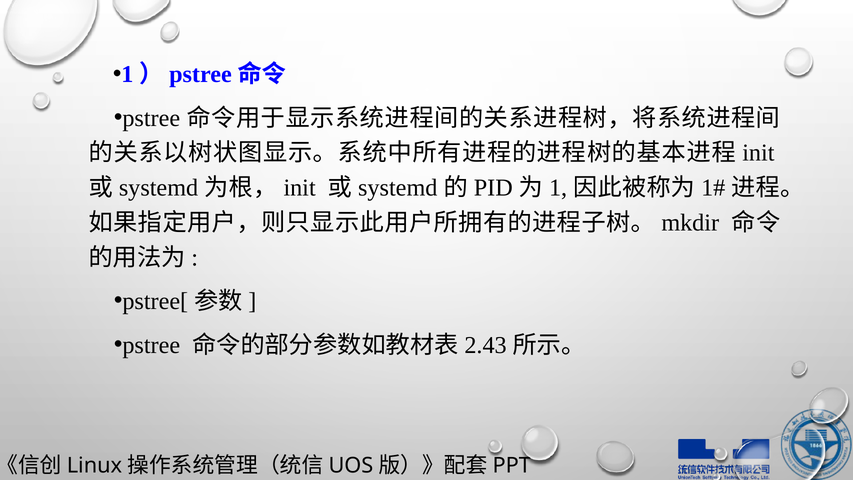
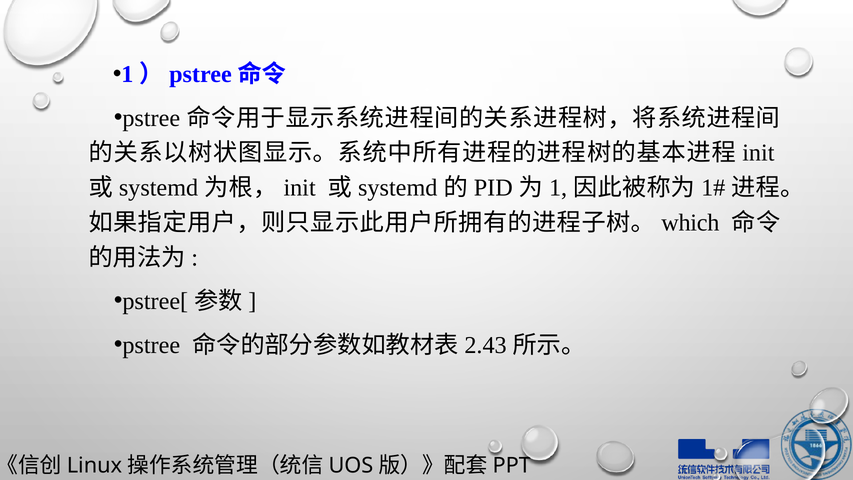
mkdir: mkdir -> which (690, 223)
